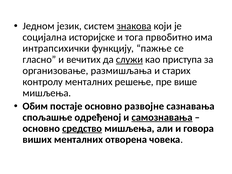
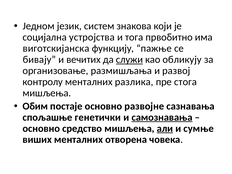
знакова underline: present -> none (134, 26)
историјске: историјске -> устројства (92, 37)
интрапсихички: интрапсихички -> виготскијанска (56, 48)
гласно: гласно -> бивају (39, 60)
приступа: приступа -> обликују (182, 60)
старих: старих -> развој (176, 71)
решење: решење -> разлика (134, 82)
више: више -> стога (186, 82)
одређеној: одређеној -> генетички (98, 117)
средство underline: present -> none (82, 128)
али underline: none -> present (165, 128)
говора: говора -> сумње (199, 128)
